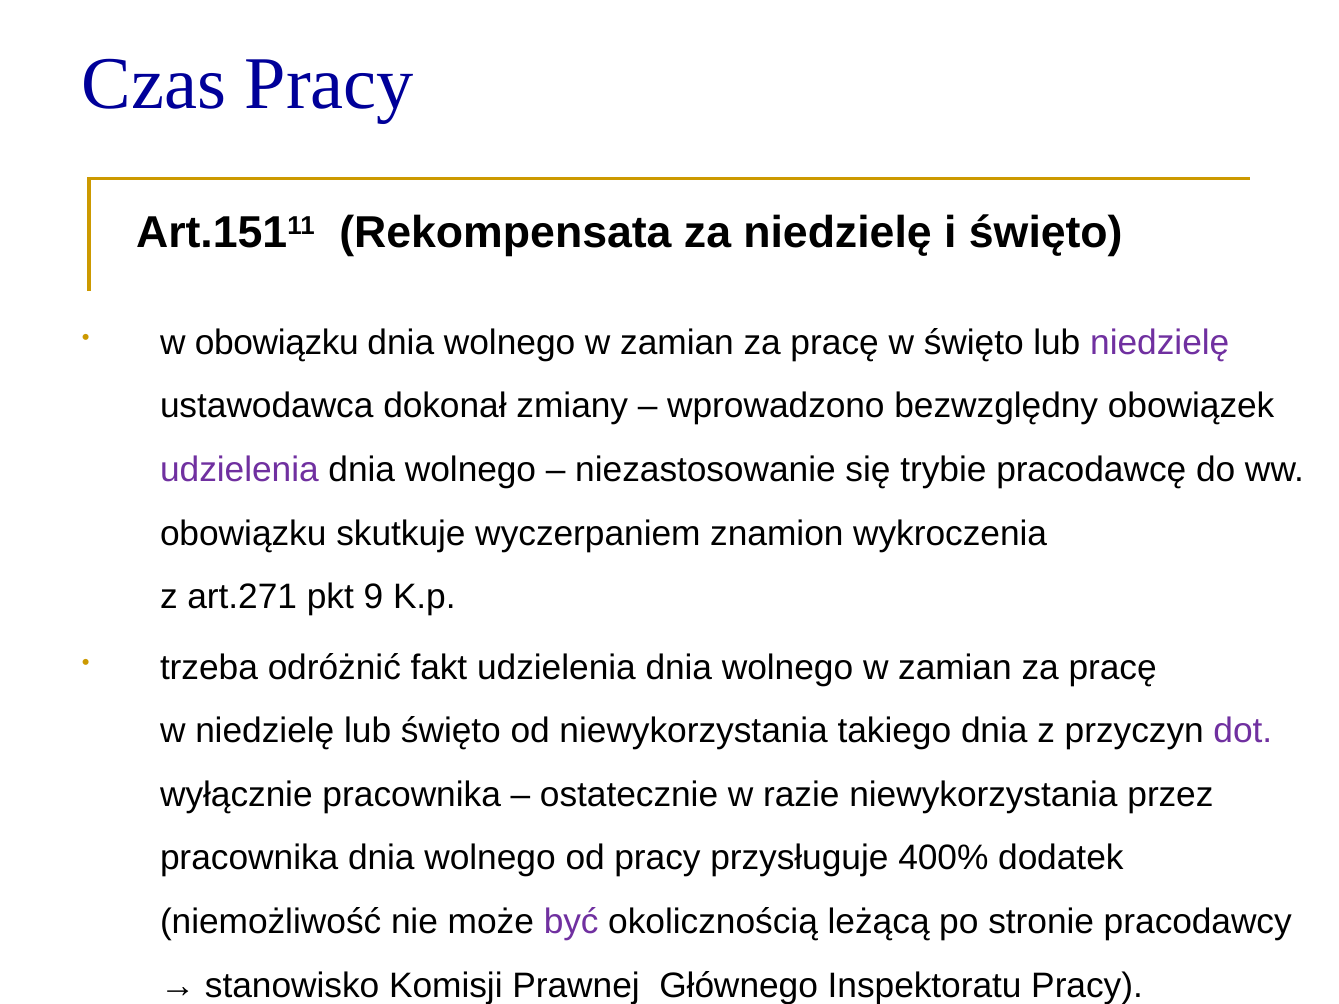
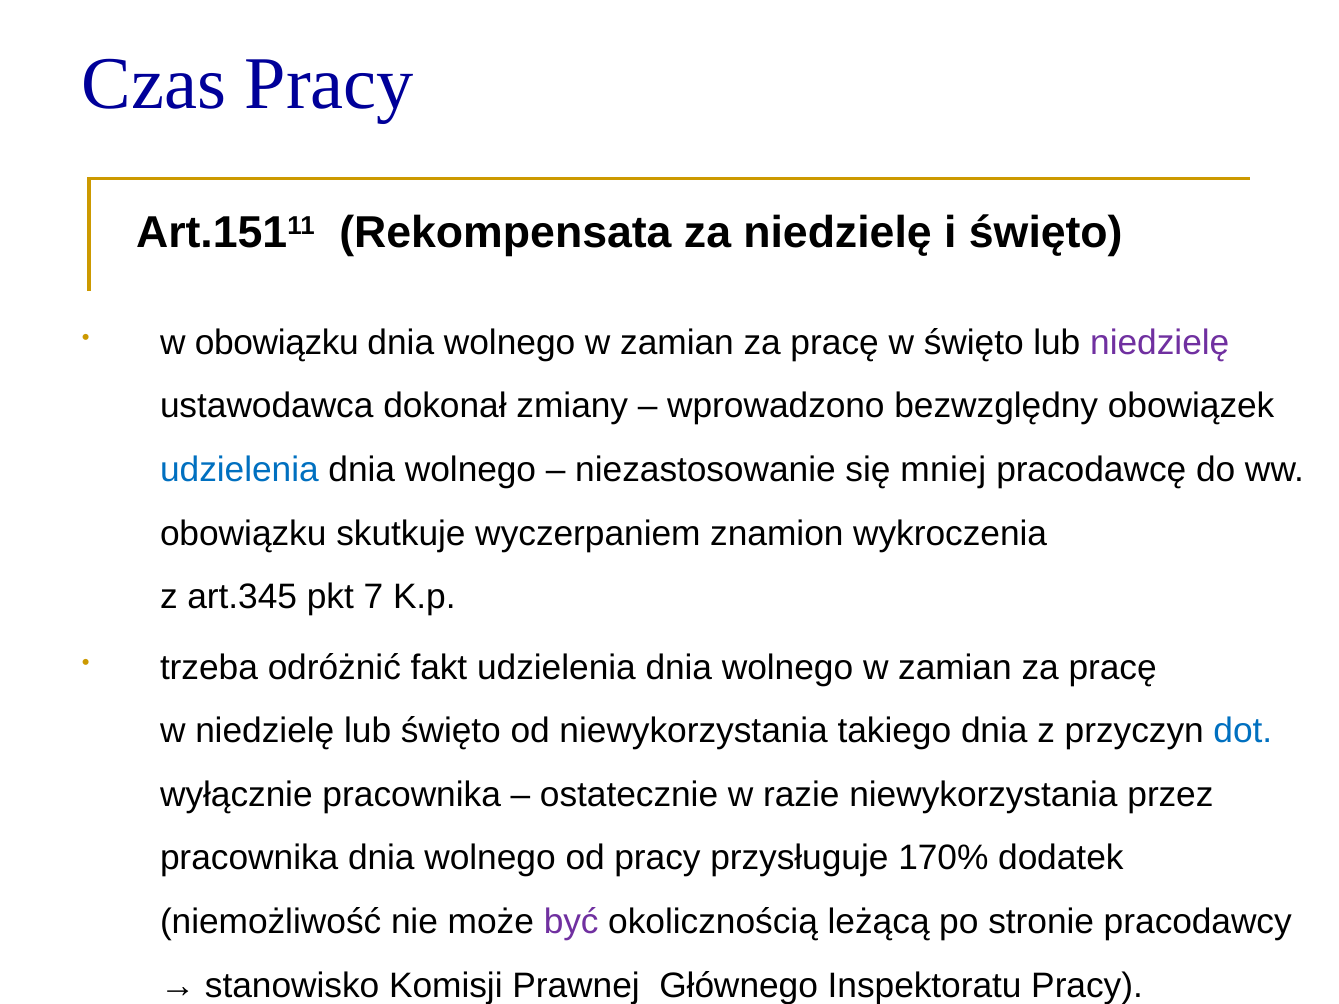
udzielenia colour: purple -> blue (239, 470)
trybie: trybie -> mniej (943, 470)
art.271: art.271 -> art.345 (242, 597)
9: 9 -> 7 (373, 597)
dot colour: purple -> blue (1243, 731)
400%: 400% -> 170% (943, 858)
